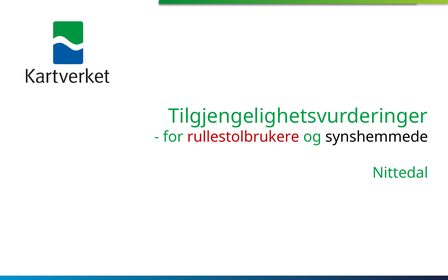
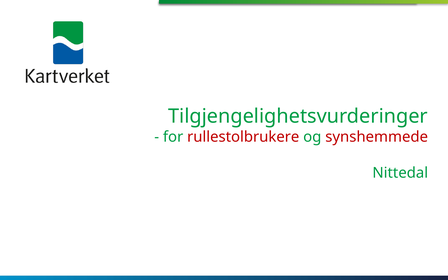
synshemmede colour: black -> red (377, 137)
